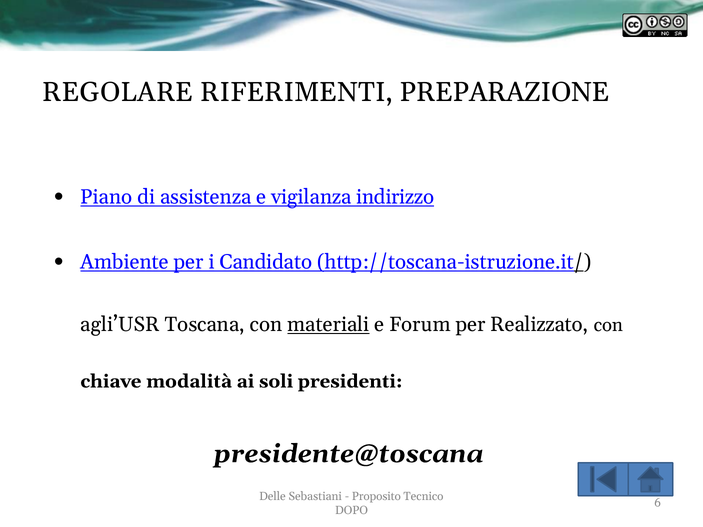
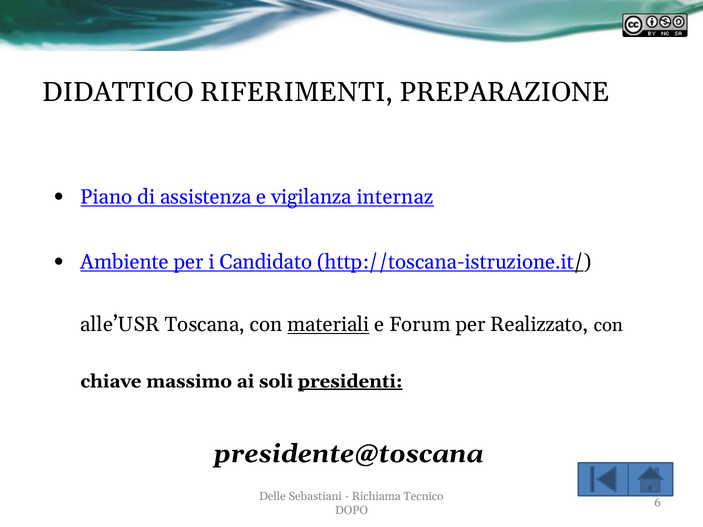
REGOLARE: REGOLARE -> DIDATTICO (118, 92)
indirizzo: indirizzo -> internaz (395, 197)
agli’USR: agli’USR -> alle’USR (120, 325)
modalità: modalità -> massimo (189, 381)
presidenti underline: none -> present (350, 381)
Proposito: Proposito -> Richiama (376, 496)
